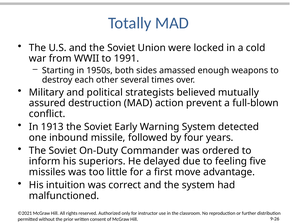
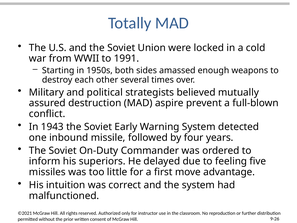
action: action -> aspire (169, 103)
1913: 1913 -> 1943 (52, 127)
